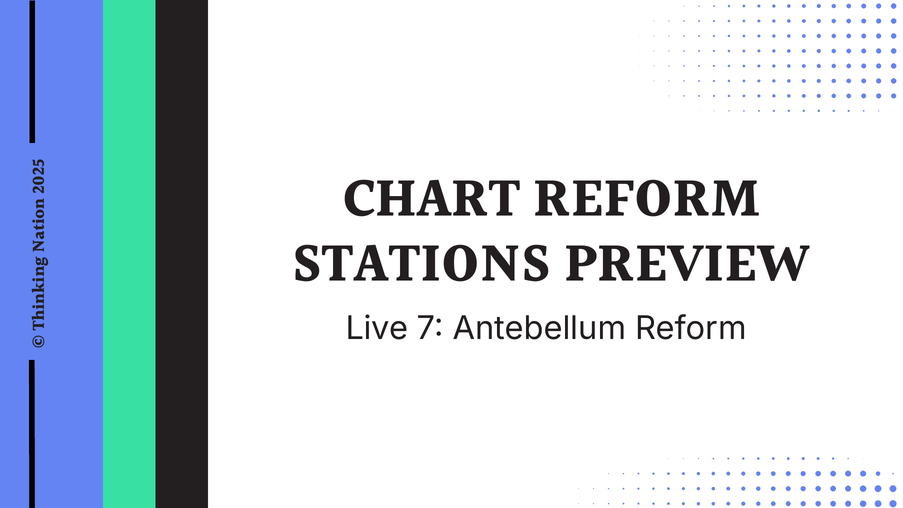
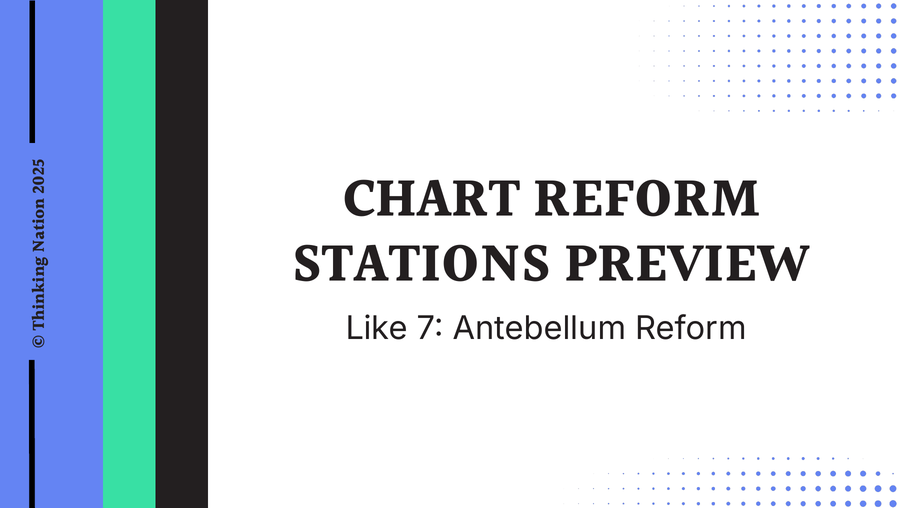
Live: Live -> Like (377, 328)
